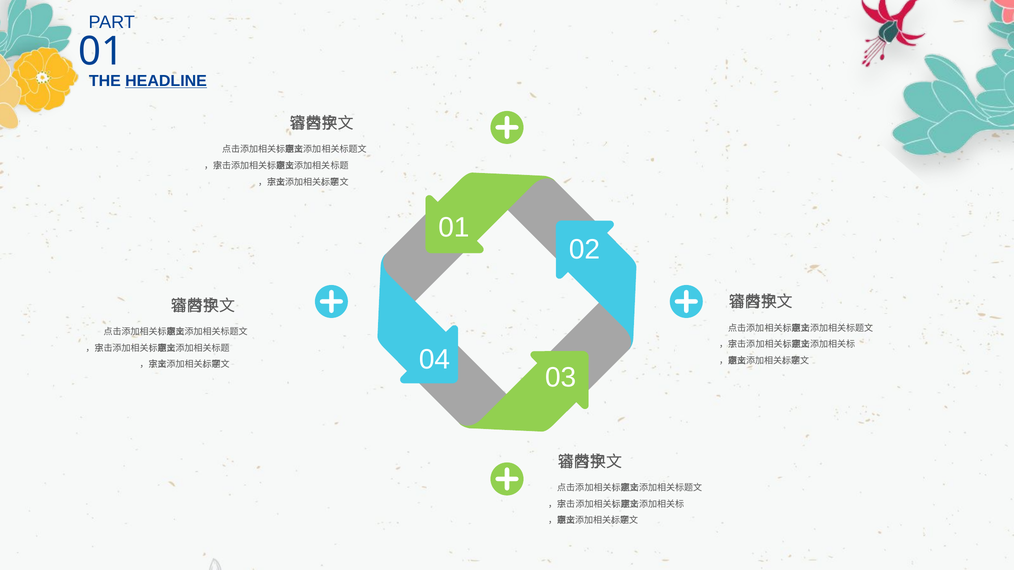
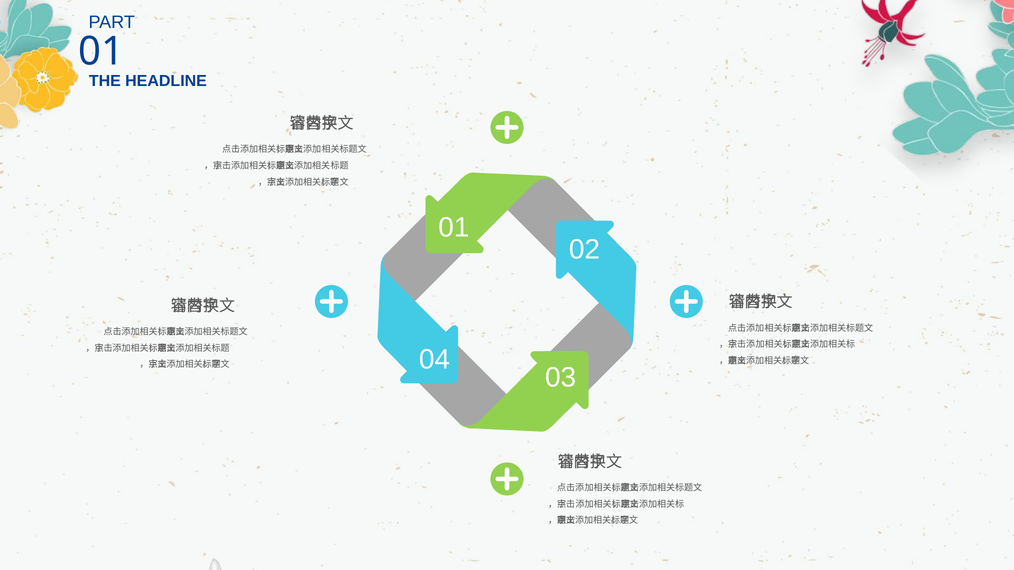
HEADLINE underline: present -> none (166, 81)
